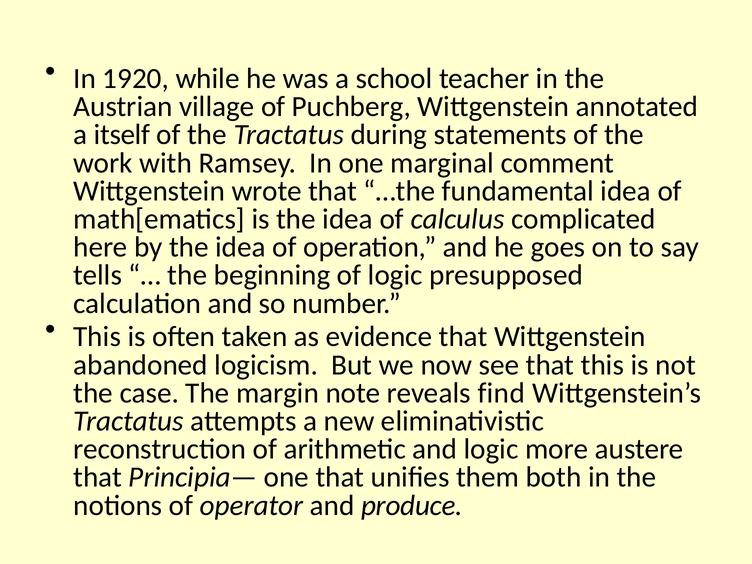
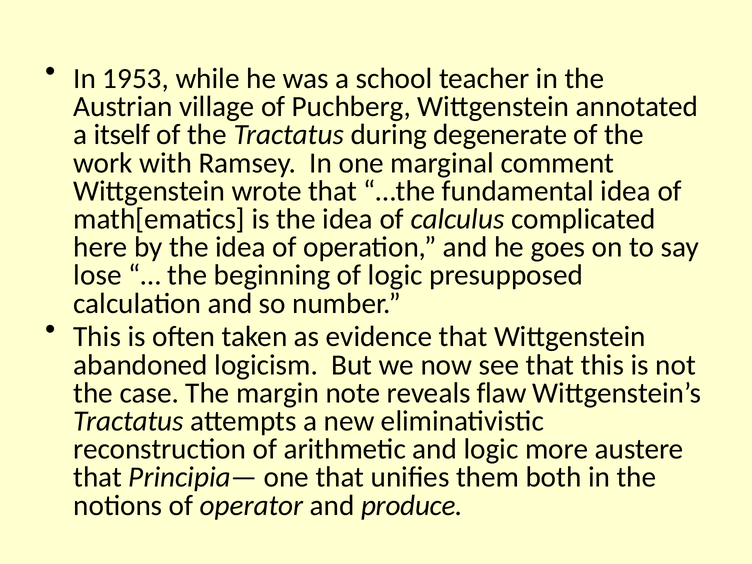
1920: 1920 -> 1953 (136, 79)
statements: statements -> degenerate (500, 135)
tells: tells -> lose (98, 275)
find: find -> flaw (502, 393)
